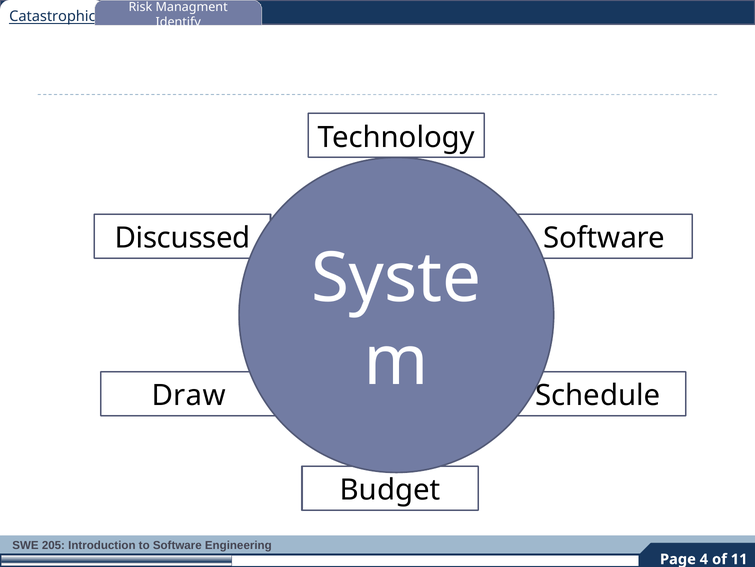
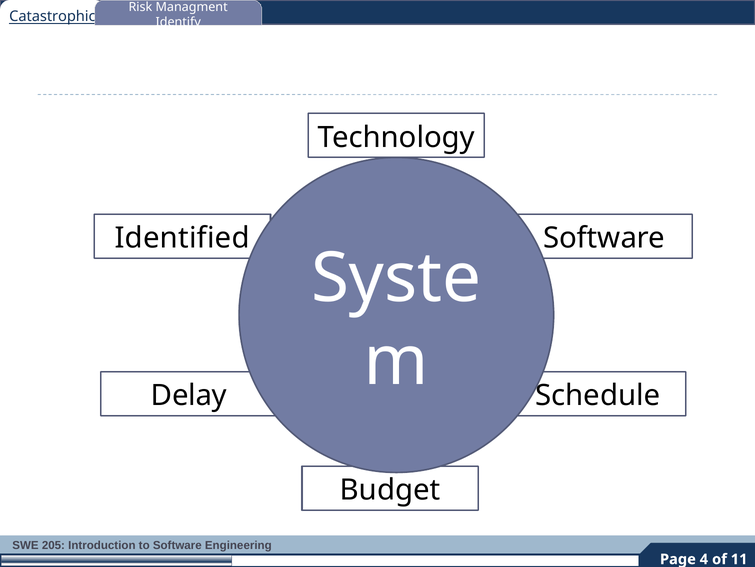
Discussed: Discussed -> Identified (182, 238)
Draw: Draw -> Delay (189, 395)
